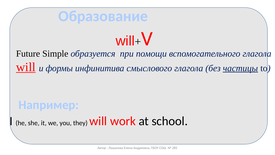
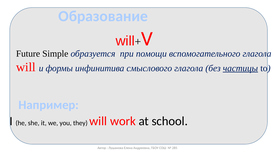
will underline: present -> none (26, 67)
